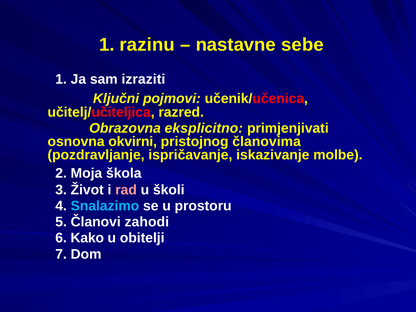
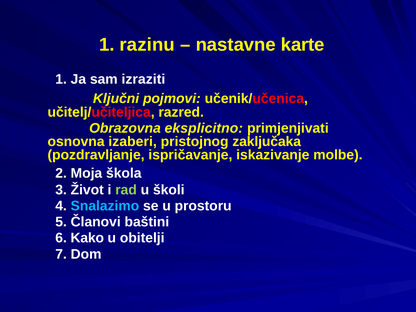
sebe: sebe -> karte (303, 45)
okvirni: okvirni -> izaberi (133, 142)
članovima: članovima -> zaključaka (267, 142)
rad colour: pink -> light green (126, 190)
zahodi: zahodi -> baštini (147, 222)
